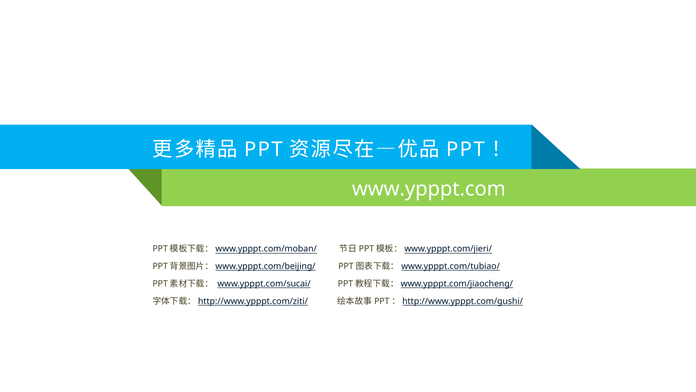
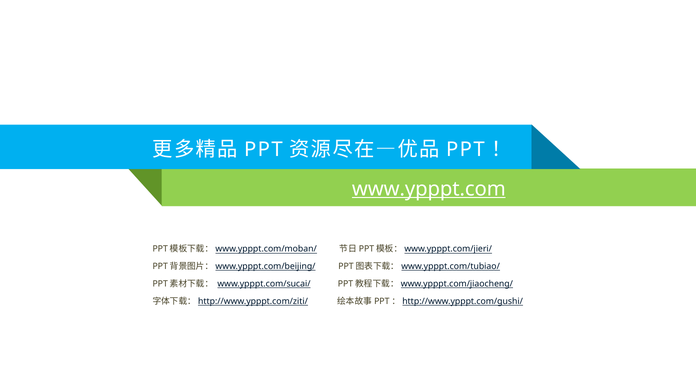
www.ypppt.com underline: none -> present (429, 189)
